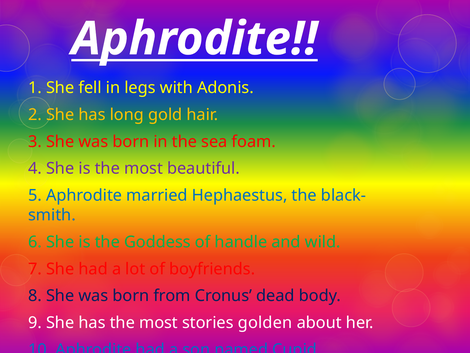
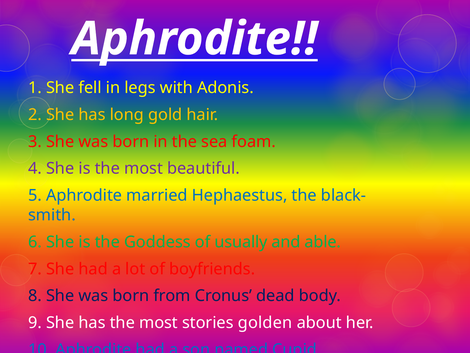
handle: handle -> usually (241, 242)
wild: wild -> able (323, 242)
